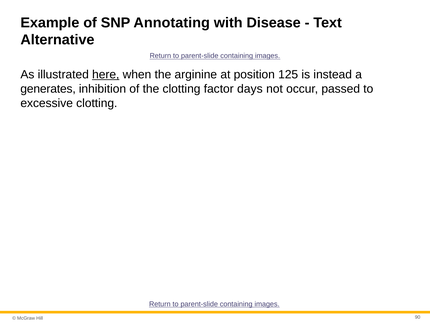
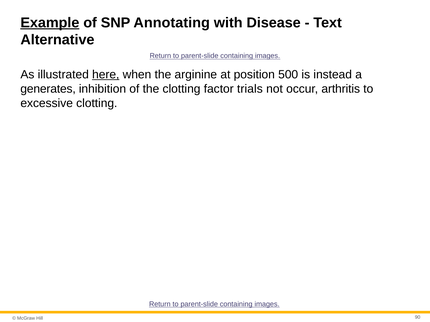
Example underline: none -> present (50, 23)
125: 125 -> 500 (288, 75)
days: days -> trials (250, 89)
passed: passed -> arthritis (341, 89)
